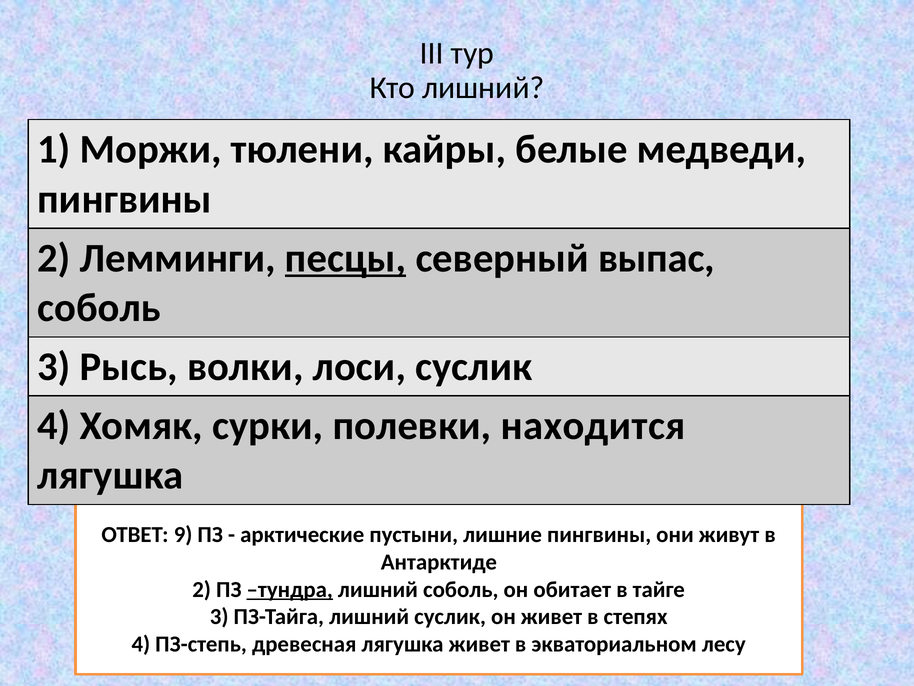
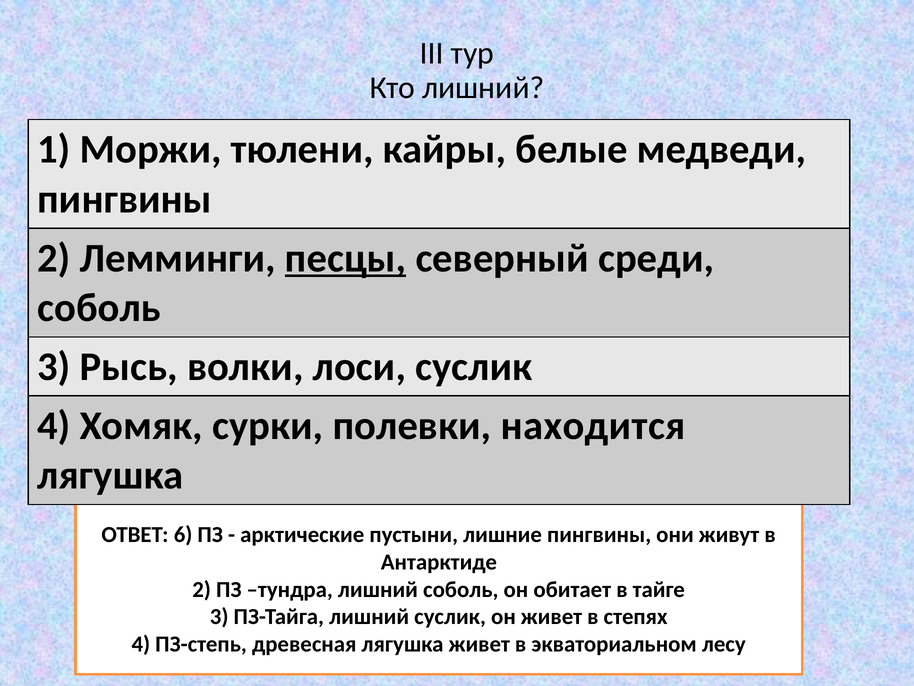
выпас: выпас -> среди (656, 258)
9: 9 -> 6 (183, 534)
тундра underline: present -> none (290, 589)
